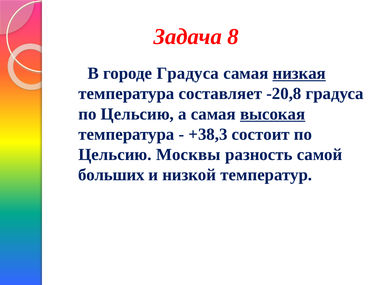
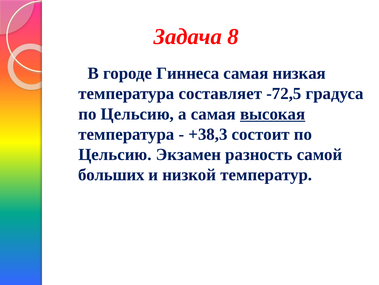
городе Градуса: Градуса -> Гиннеса (188, 73)
низкая underline: present -> none (299, 73)
-20,8: -20,8 -> -72,5 (284, 93)
Москвы: Москвы -> Экзамен (188, 154)
